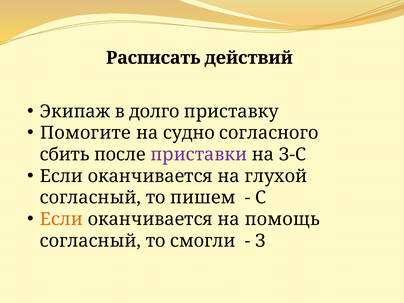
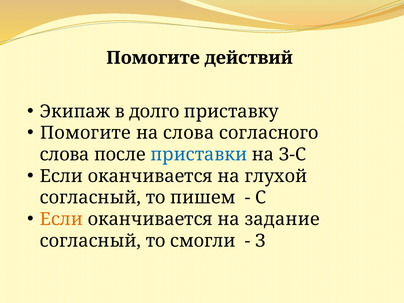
Расписать: Расписать -> Помогите (153, 58)
на судно: судно -> слова (189, 133)
сбить: сбить -> слова (65, 155)
приставки colour: purple -> blue (199, 155)
помощь: помощь -> задание (282, 219)
